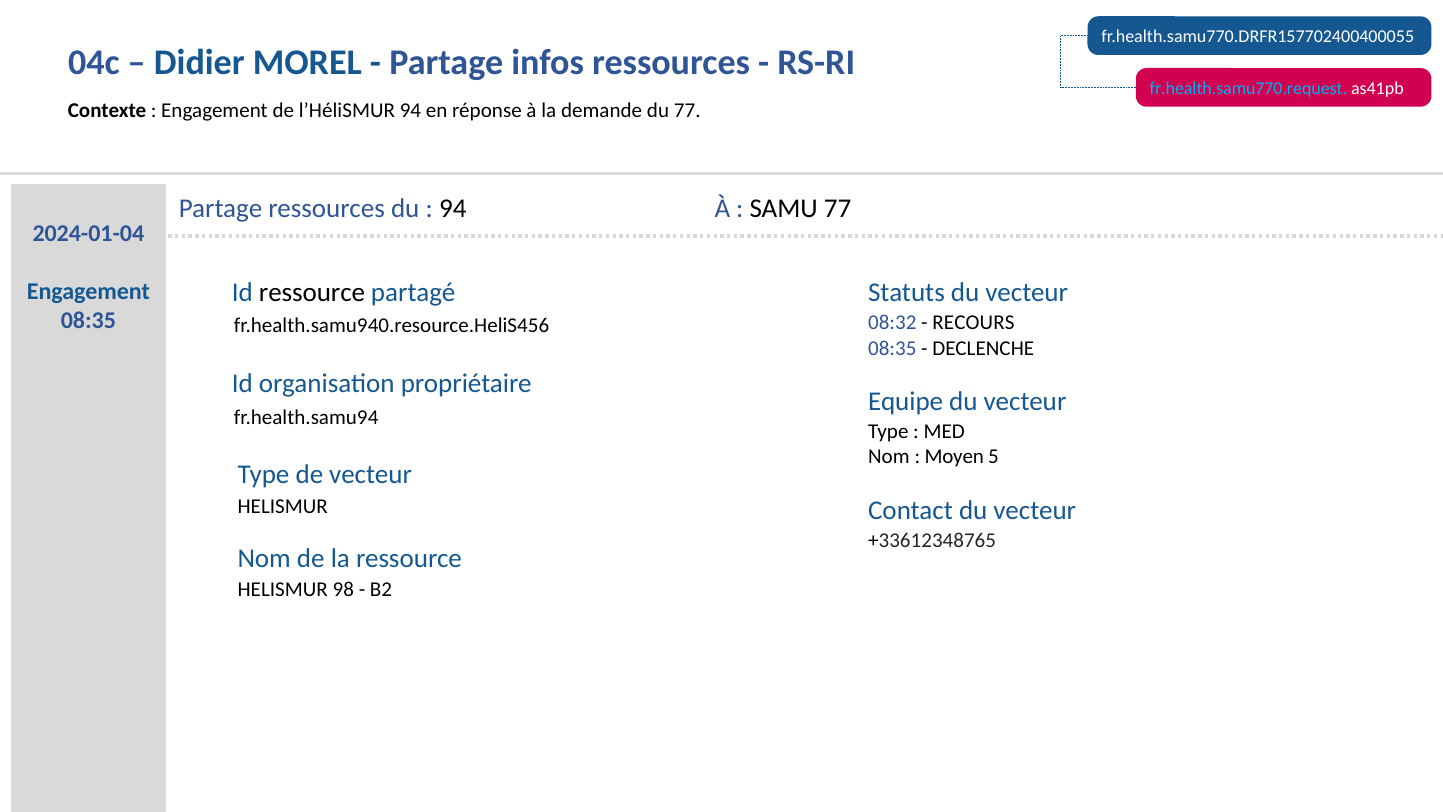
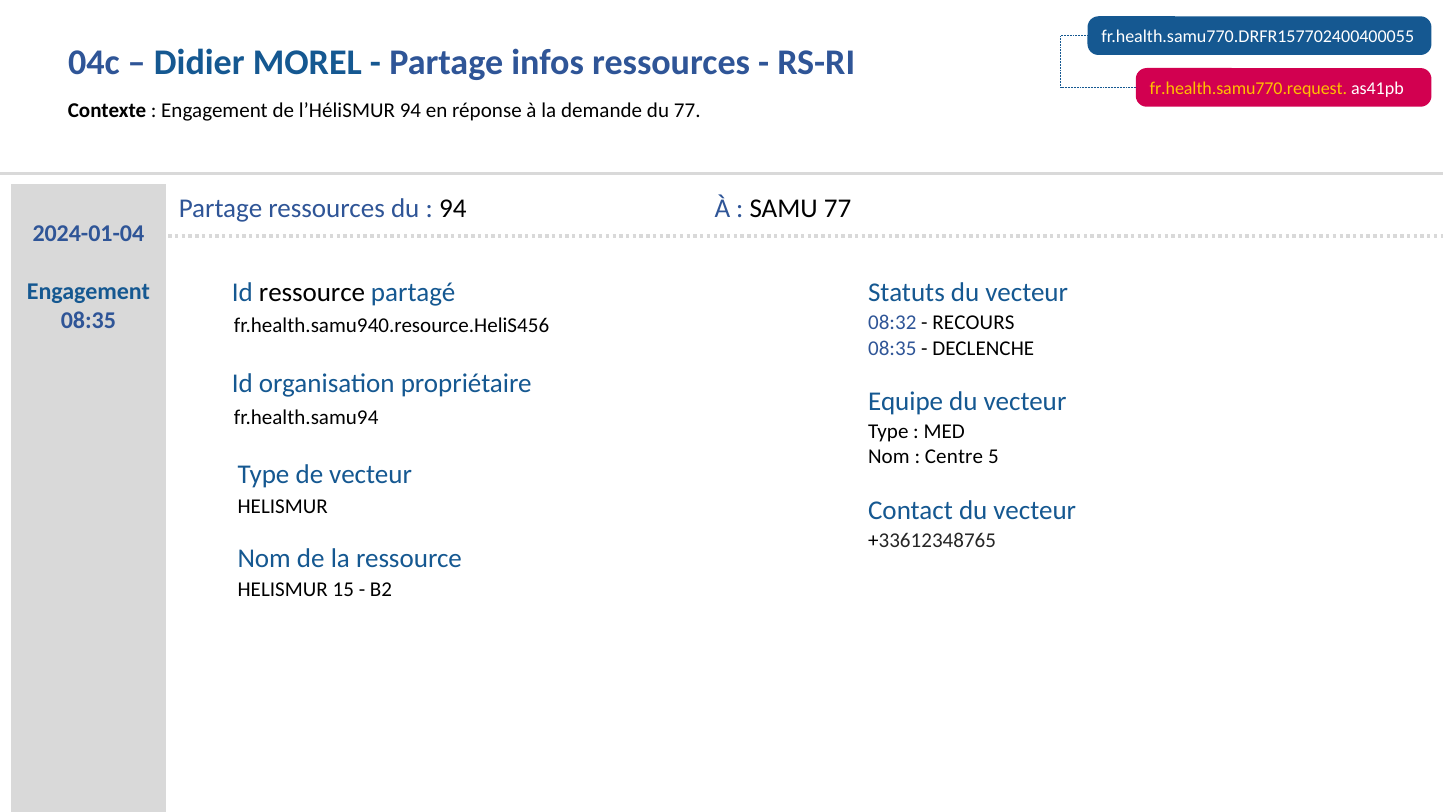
fr.health.samu770.request colour: light blue -> yellow (1248, 89)
Moyen: Moyen -> Centre (954, 457)
98: 98 -> 15 (343, 590)
